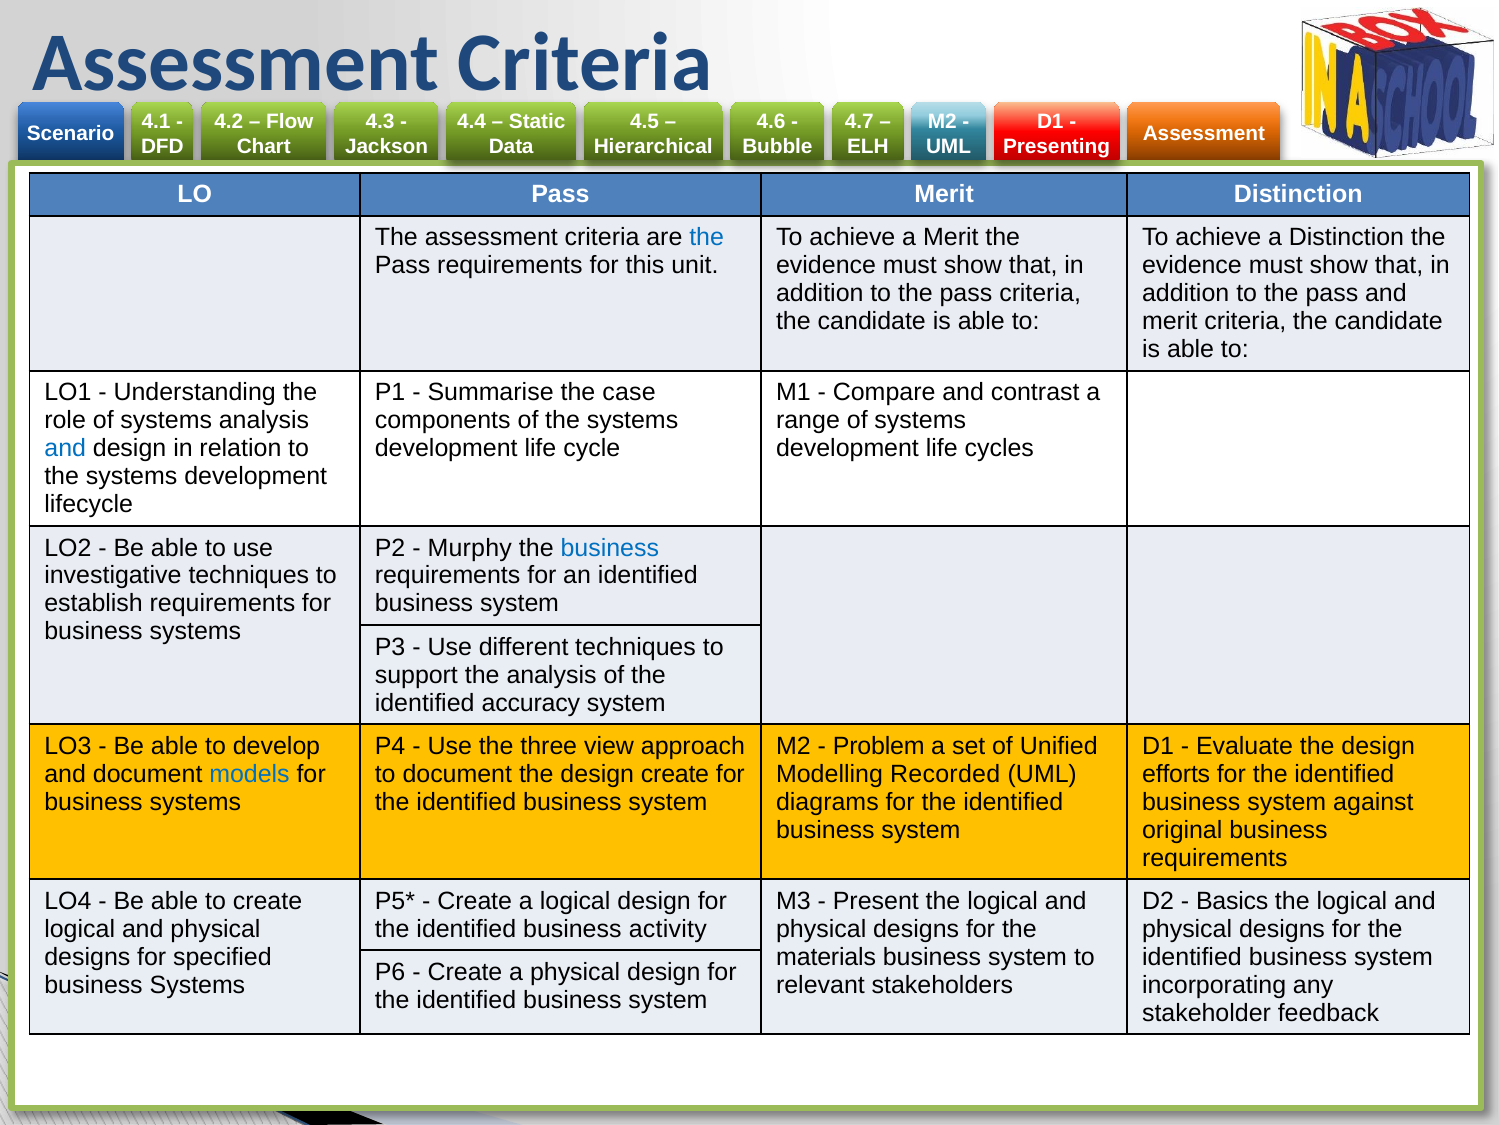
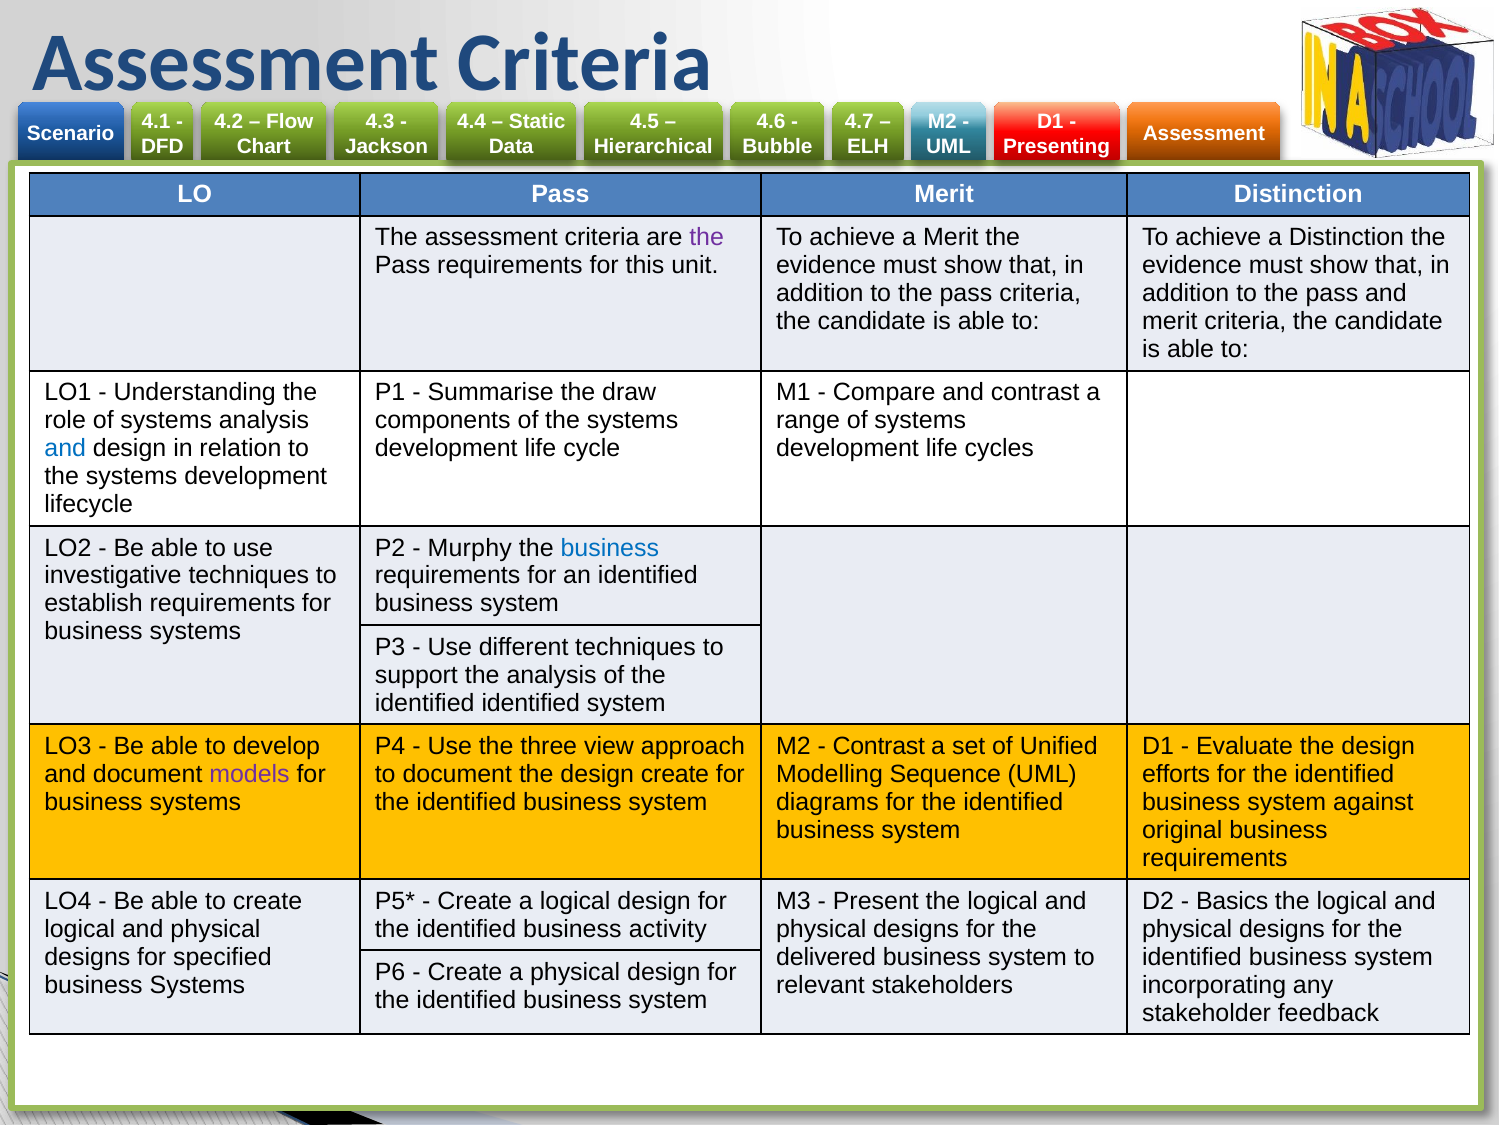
the colour: blue -> purple (707, 238)
case: case -> draw (629, 392)
identified accuracy: accuracy -> identified (531, 702)
Problem: Problem -> Contrast (879, 745)
models colour: blue -> purple (249, 773)
Recorded: Recorded -> Sequence (945, 773)
materials: materials -> delivered (826, 956)
